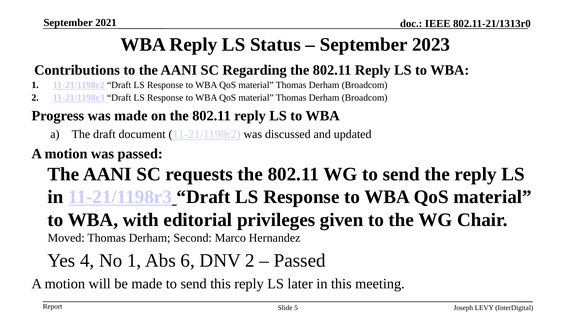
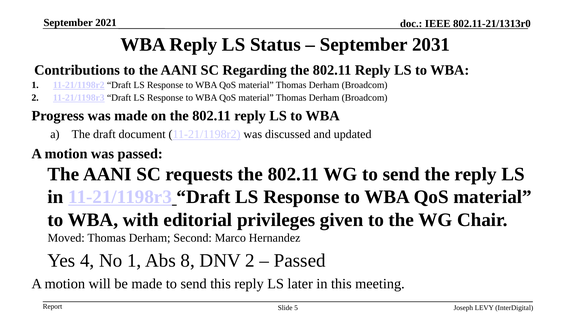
2023: 2023 -> 2031 (431, 45)
6: 6 -> 8 (188, 261)
